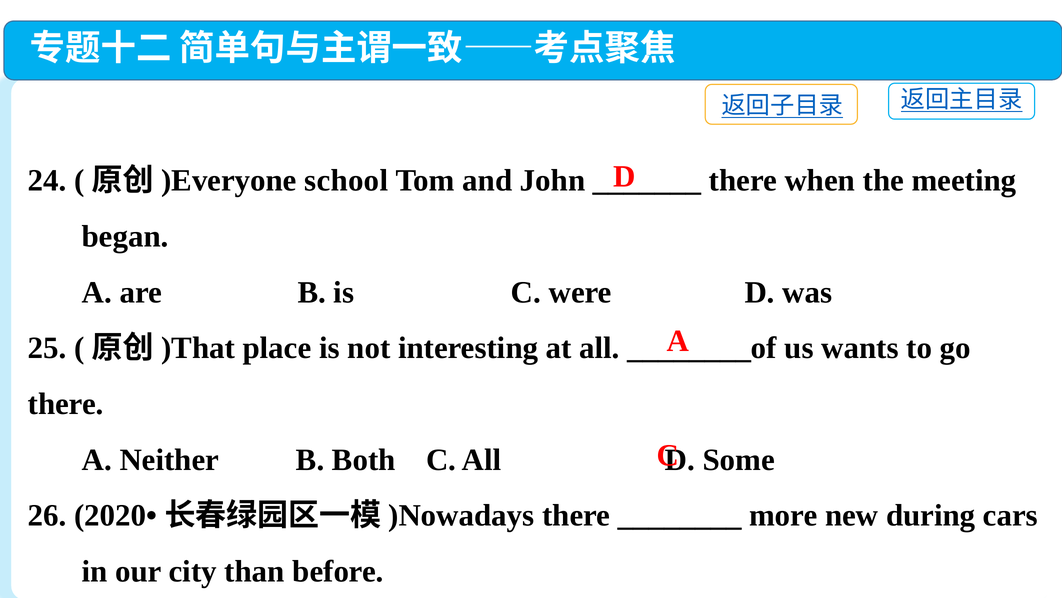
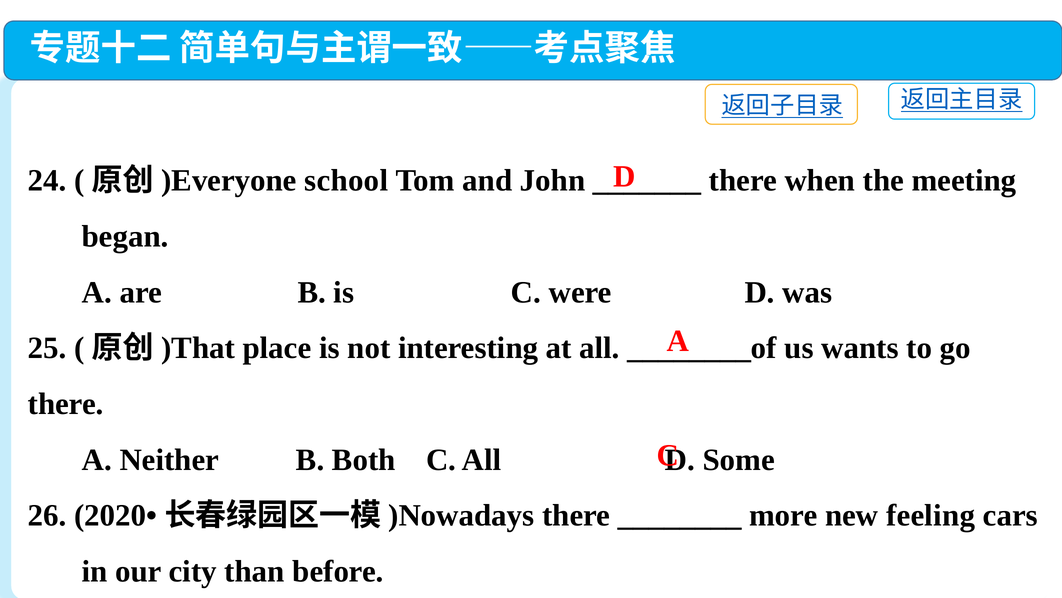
during: during -> feeling (931, 515)
